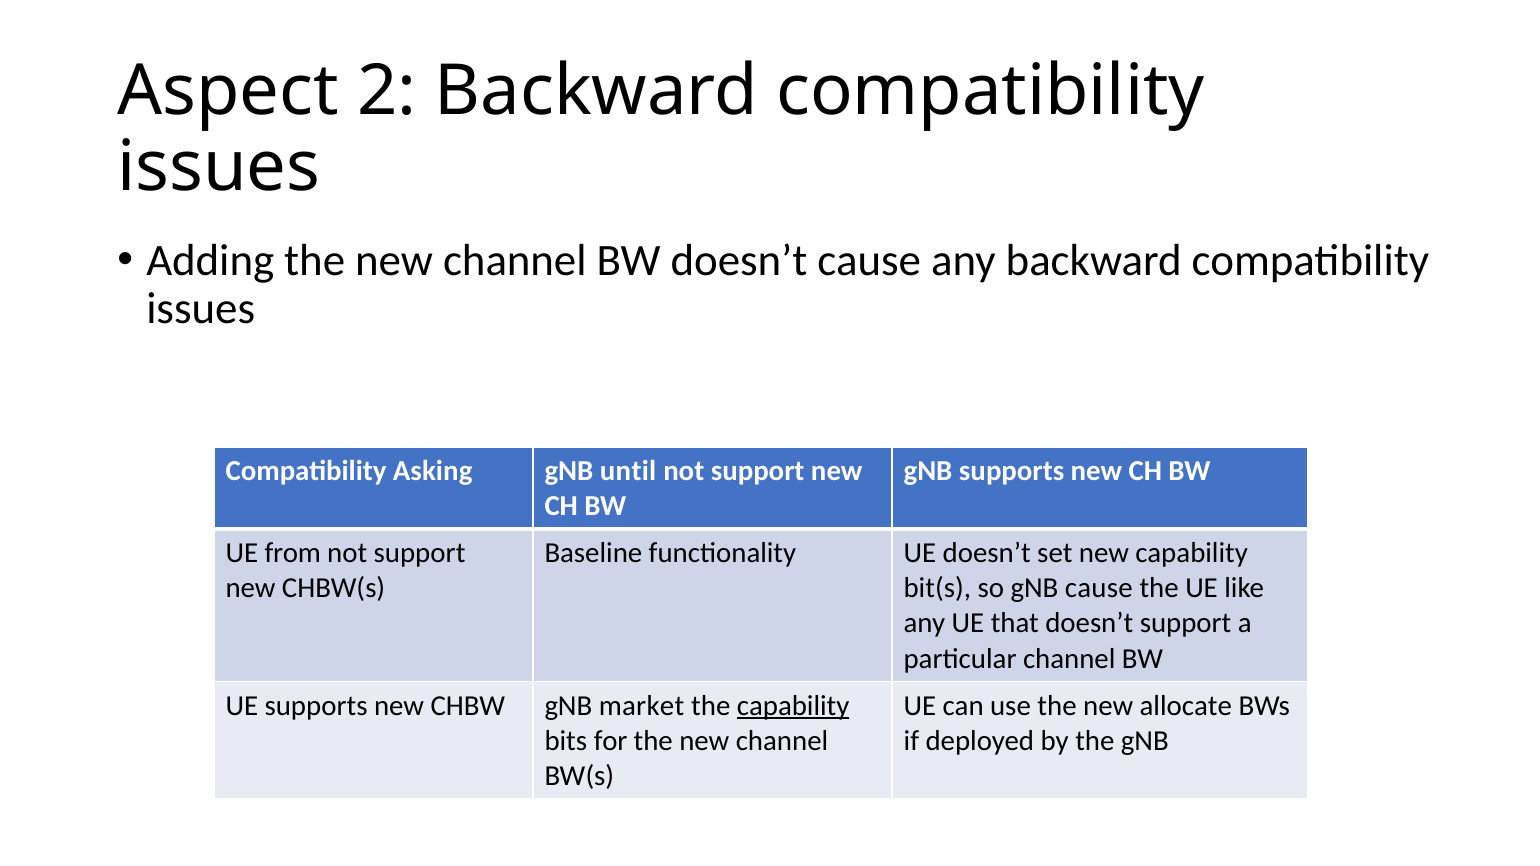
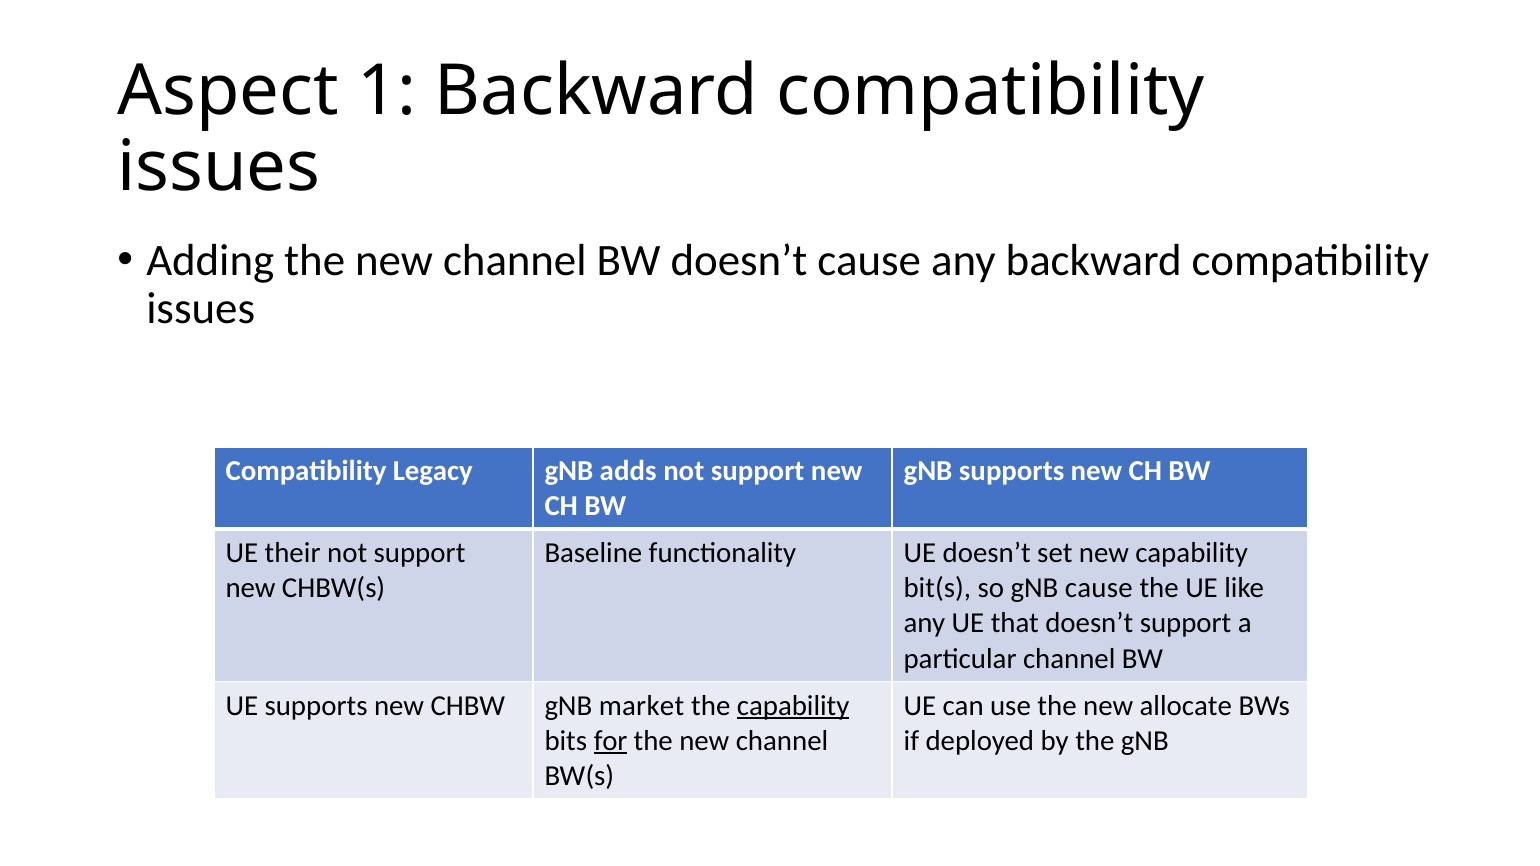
2: 2 -> 1 (387, 91)
Asking: Asking -> Legacy (433, 471)
until: until -> adds (628, 471)
from: from -> their (293, 553)
for underline: none -> present (611, 741)
